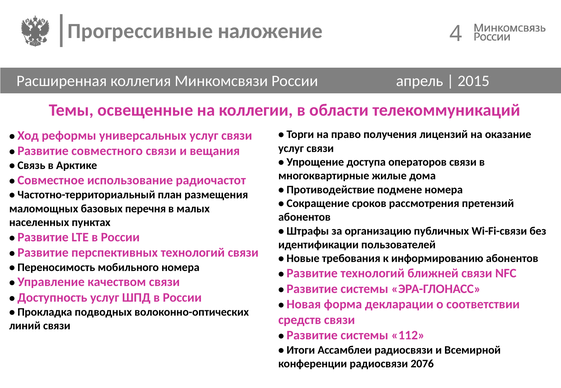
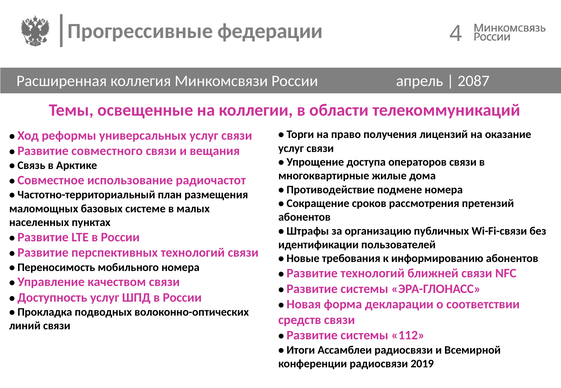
наложение: наложение -> федерации (270, 31)
2015: 2015 -> 2087 (474, 81)
перечня: перечня -> системе (145, 209)
2076: 2076 -> 2019 (422, 364)
